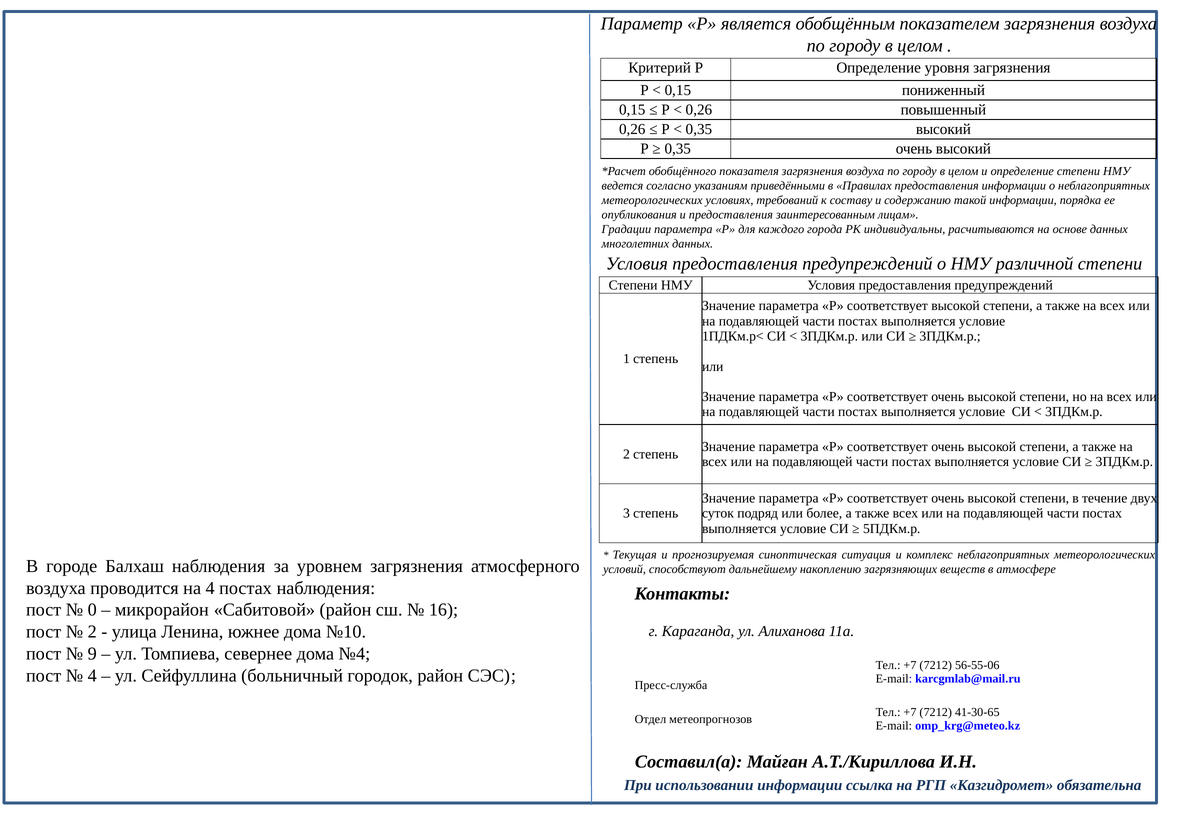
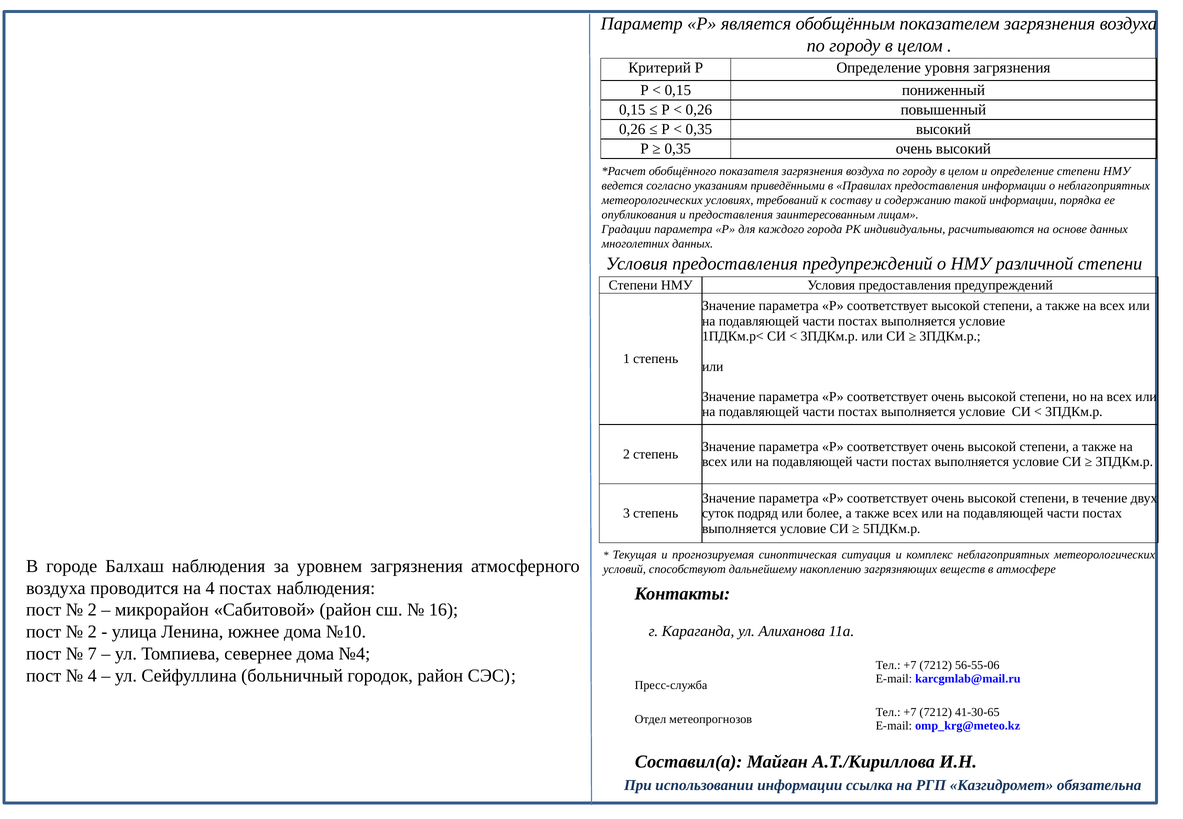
0: 0 -> 2 (92, 610)
9: 9 -> 7 (92, 654)
